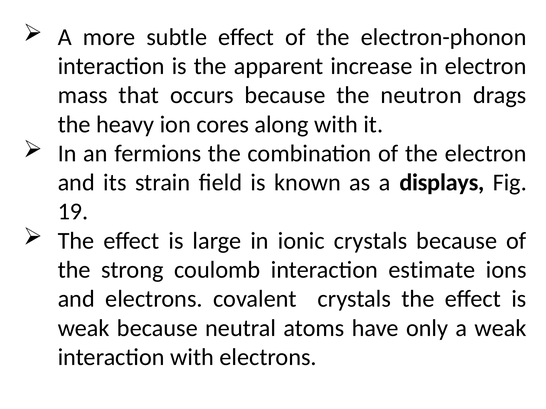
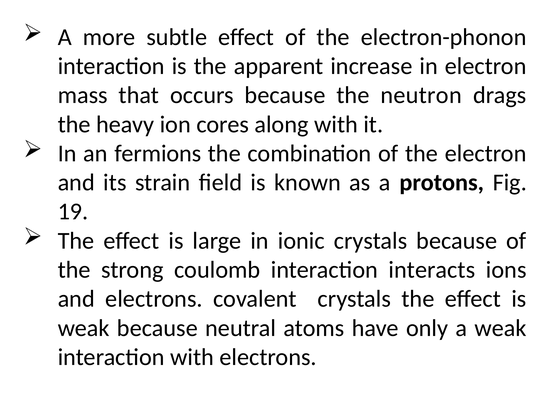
displays: displays -> protons (442, 183)
estimate: estimate -> interacts (432, 270)
